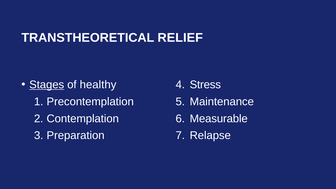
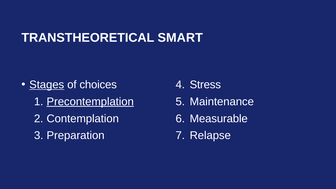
RELIEF: RELIEF -> SMART (180, 38)
healthy: healthy -> choices (98, 85)
Precontemplation underline: none -> present (90, 102)
